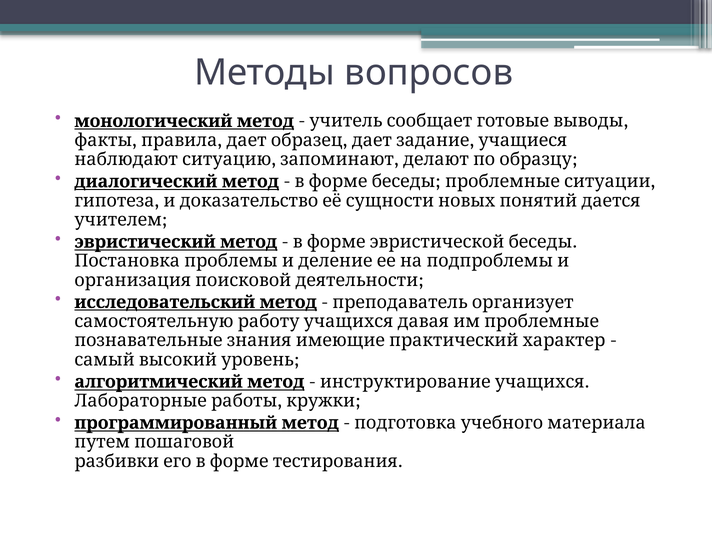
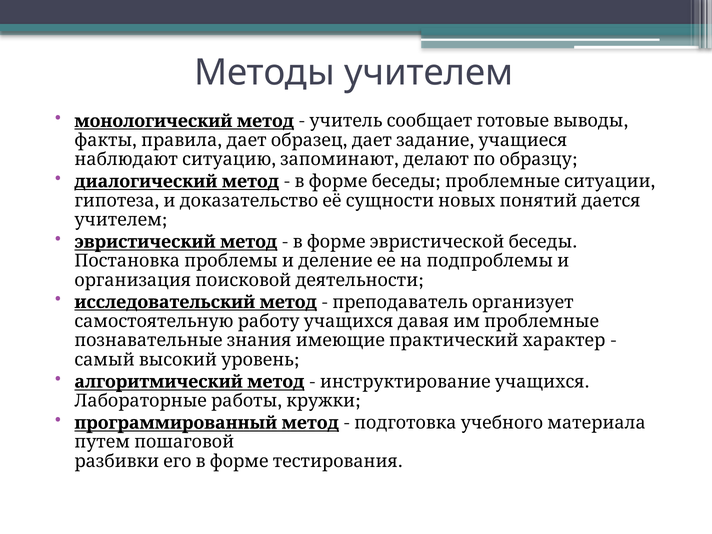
Методы вопросов: вопросов -> учителем (429, 72)
